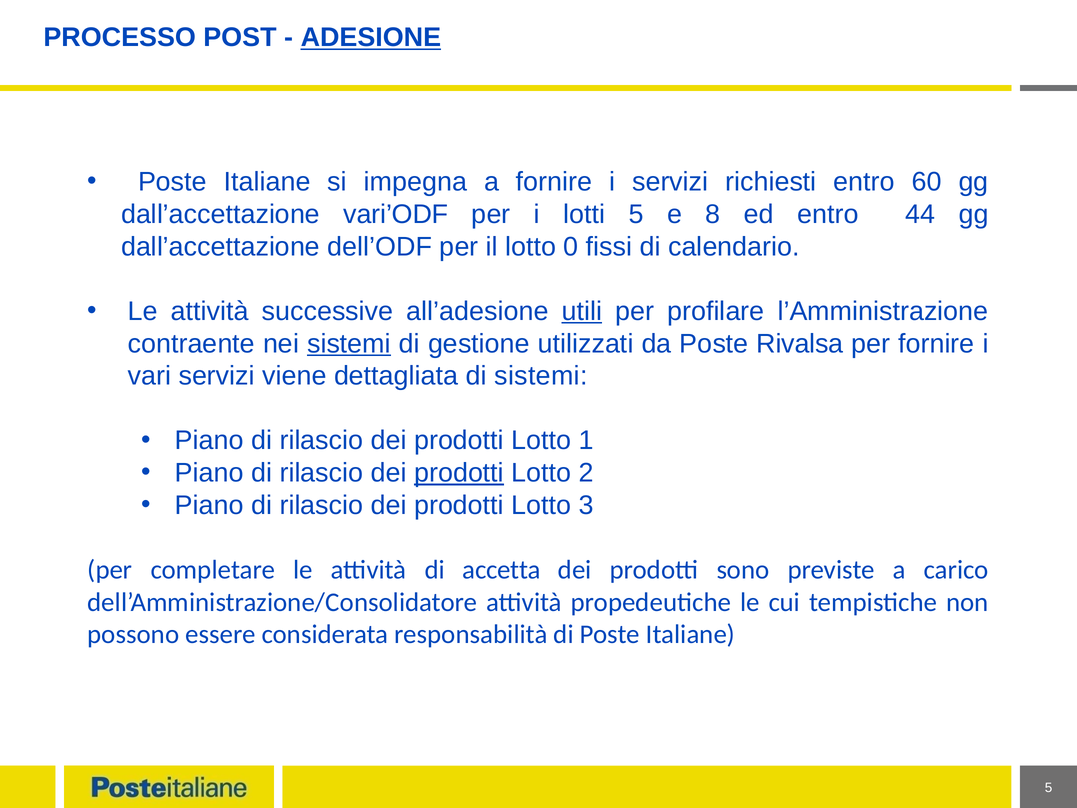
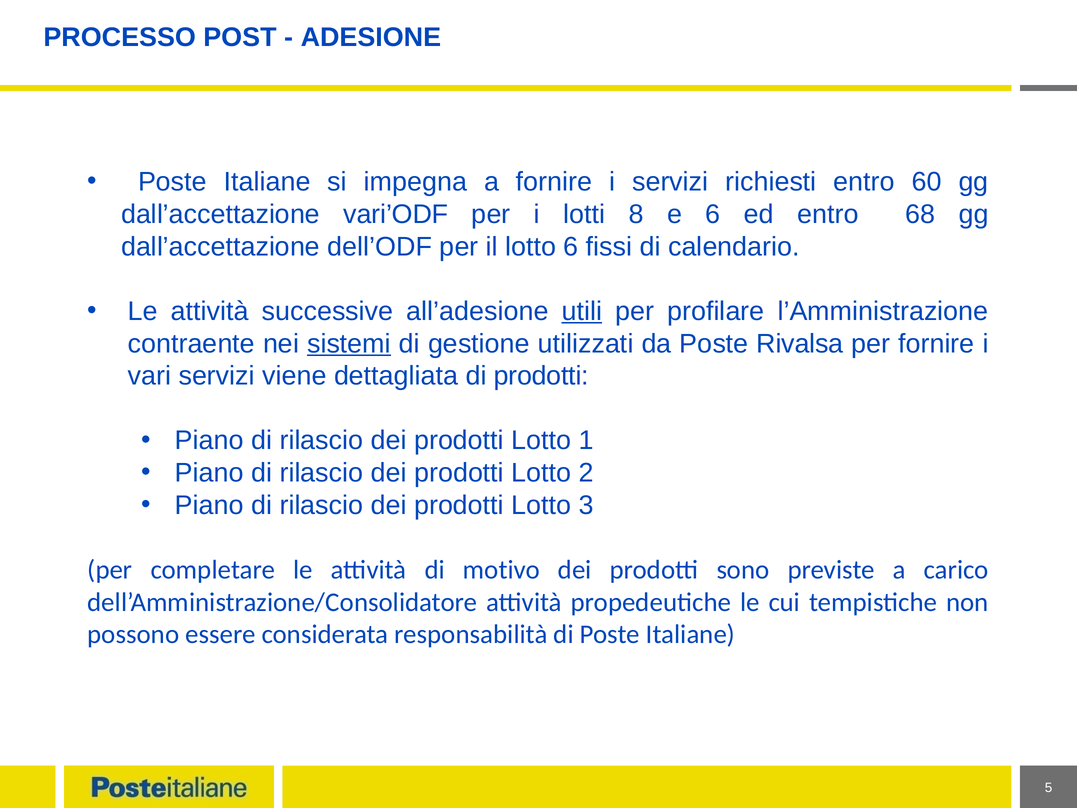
ADESIONE underline: present -> none (371, 38)
lotti 5: 5 -> 8 (636, 214)
e 8: 8 -> 6 (713, 214)
44: 44 -> 68 (920, 214)
lotto 0: 0 -> 6 (571, 247)
di sistemi: sistemi -> prodotti (541, 376)
prodotti underline: present -> none (459, 473)
accetta: accetta -> motivo (501, 570)
